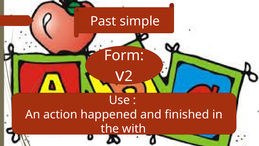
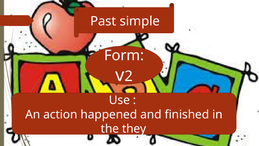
with: with -> they (134, 128)
